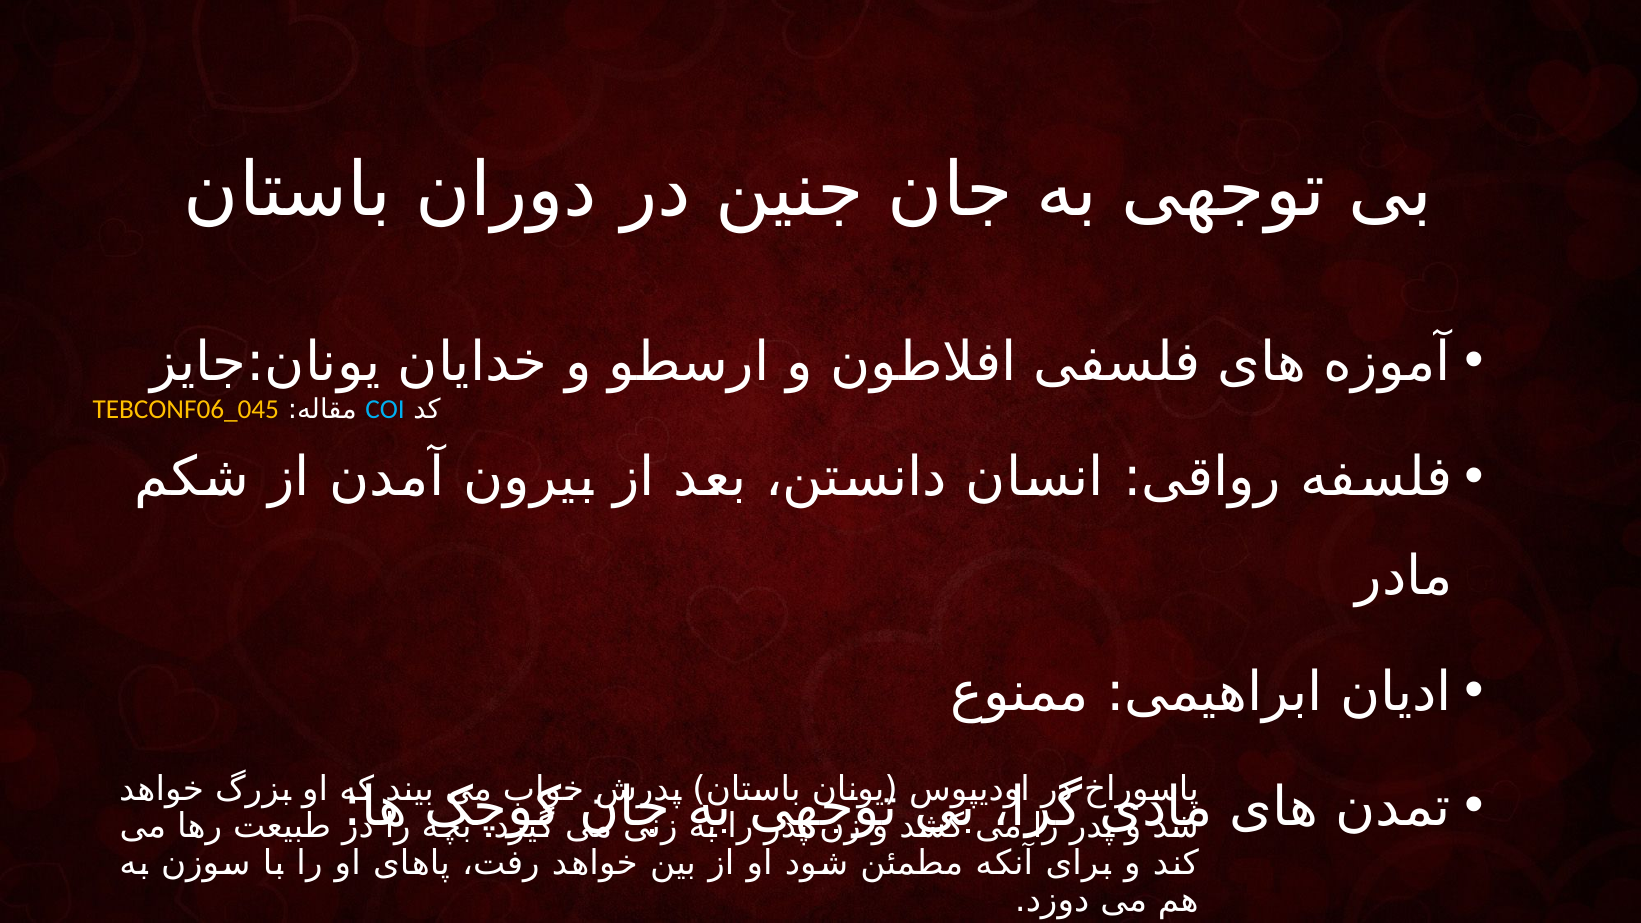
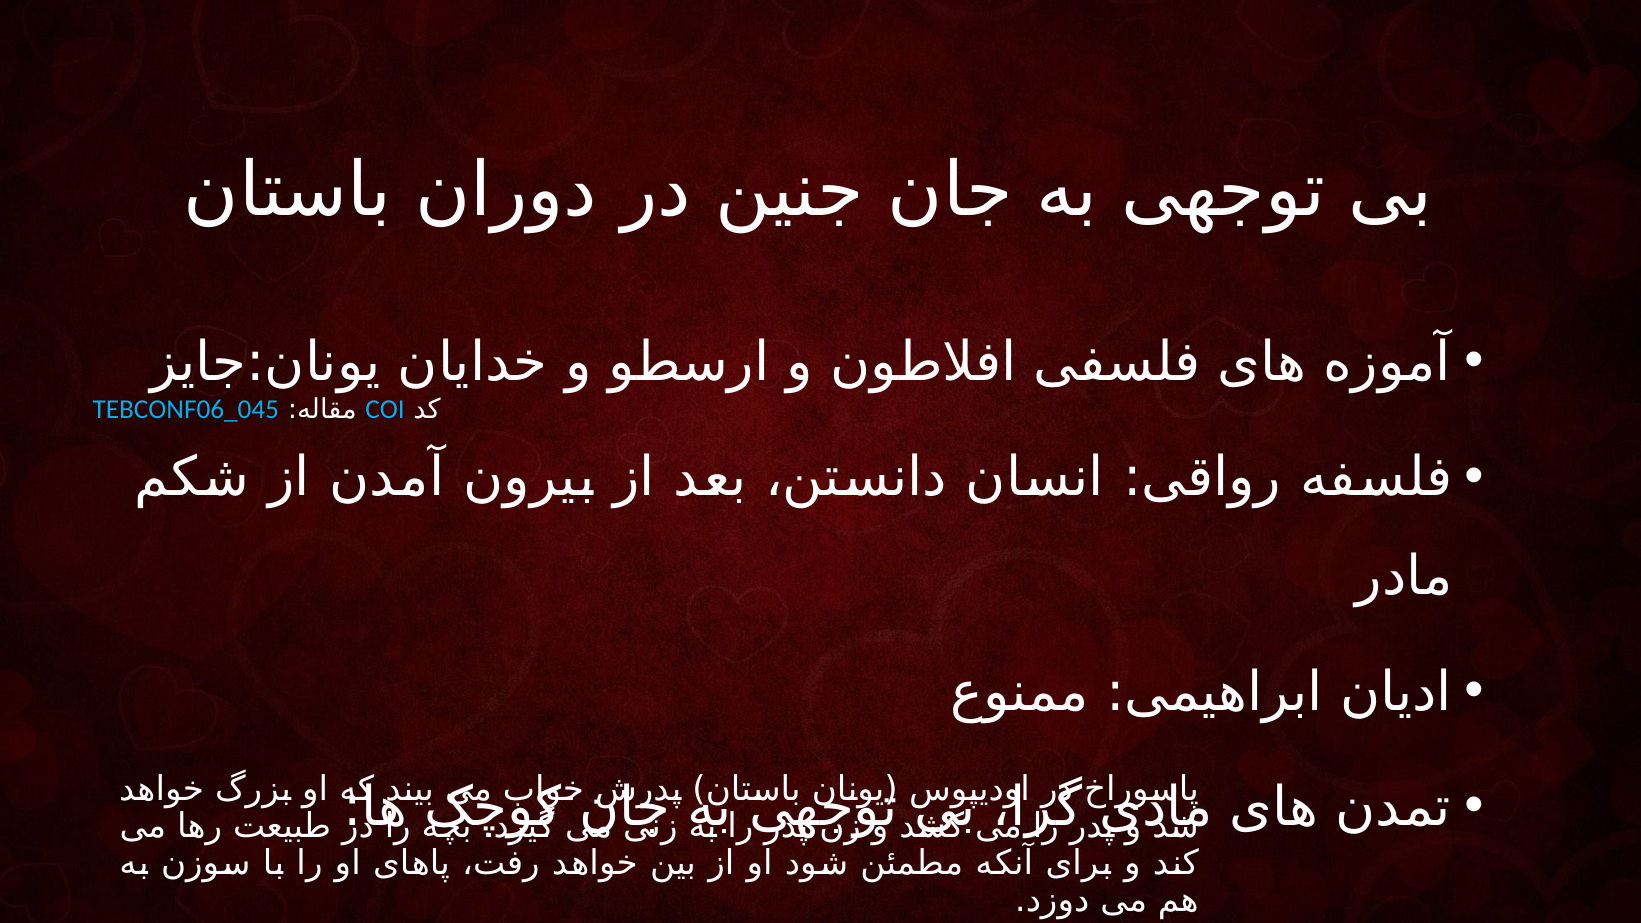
TEBCONF06_045 colour: yellow -> light blue (186, 409)
